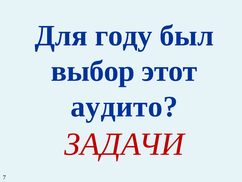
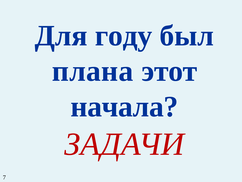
выбор: выбор -> плана (93, 71)
аудито: аудито -> начала (124, 107)
